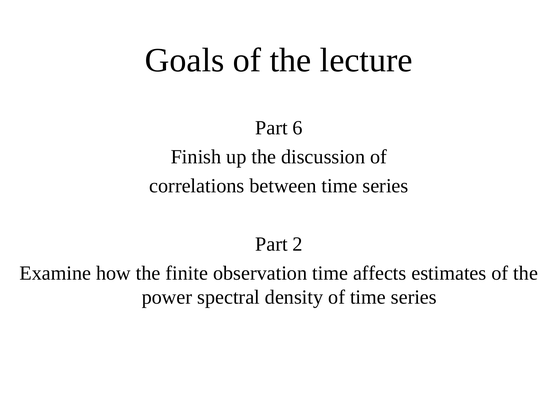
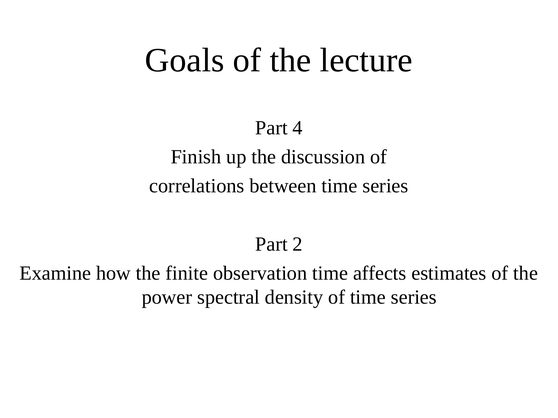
6: 6 -> 4 (298, 128)
